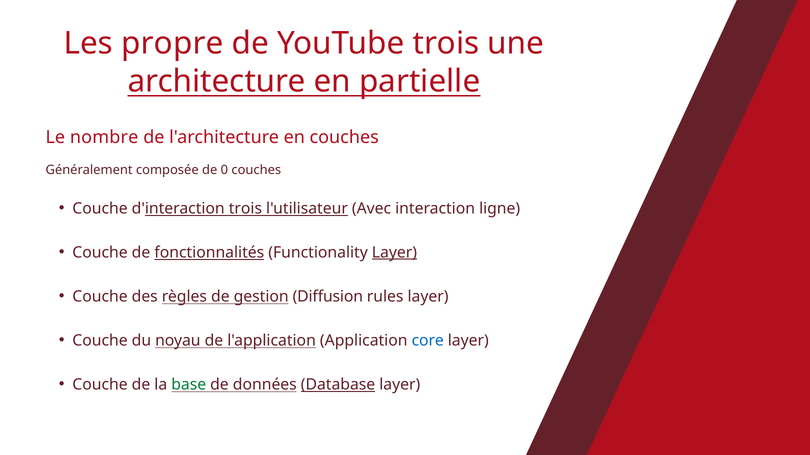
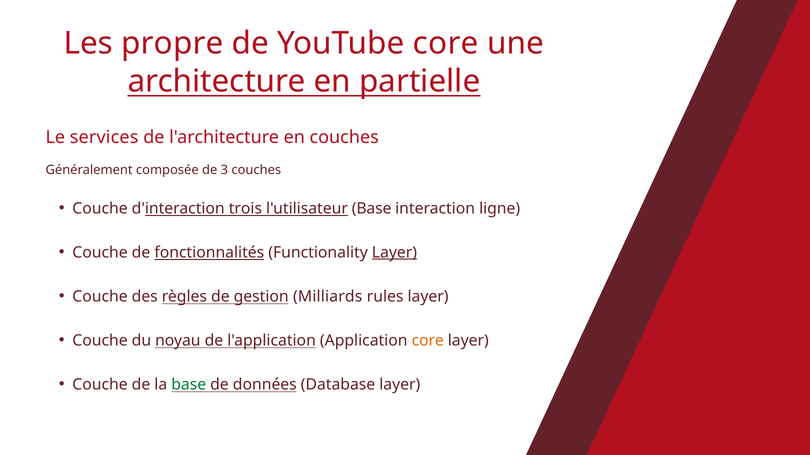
YouTube trois: trois -> core (446, 44)
nombre: nombre -> services (104, 138)
0: 0 -> 3 (224, 170)
l'utilisateur Avec: Avec -> Base (372, 209)
Diffusion: Diffusion -> Milliards (328, 297)
core colour: blue -> orange (428, 341)
Database underline: present -> none (338, 385)
